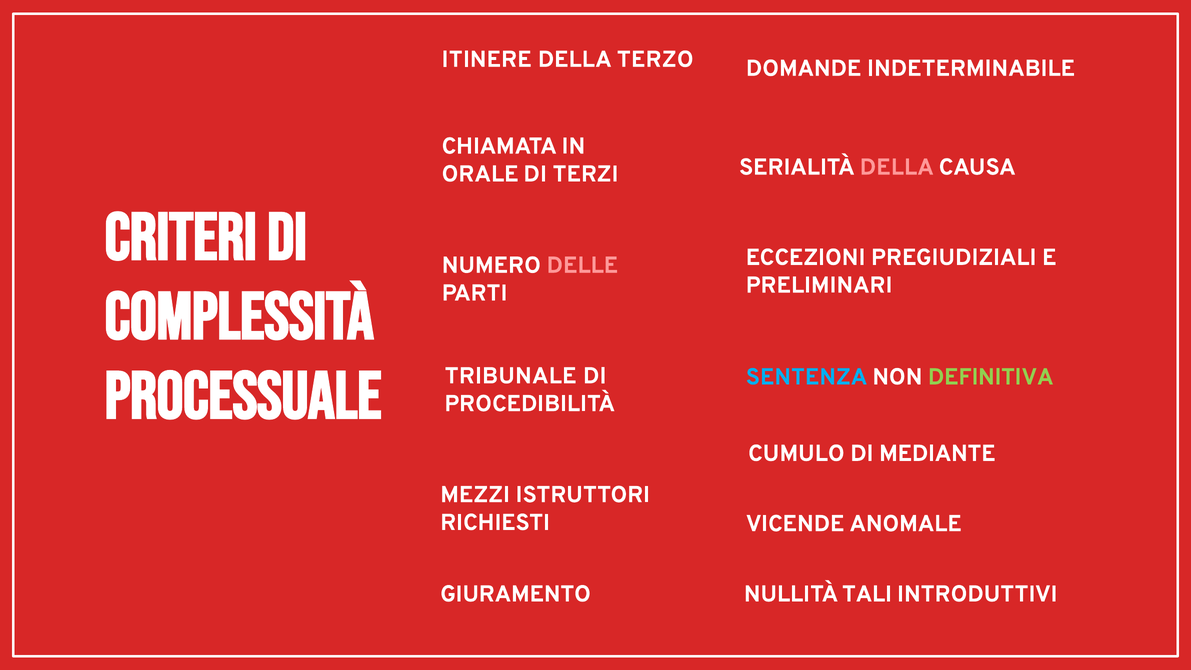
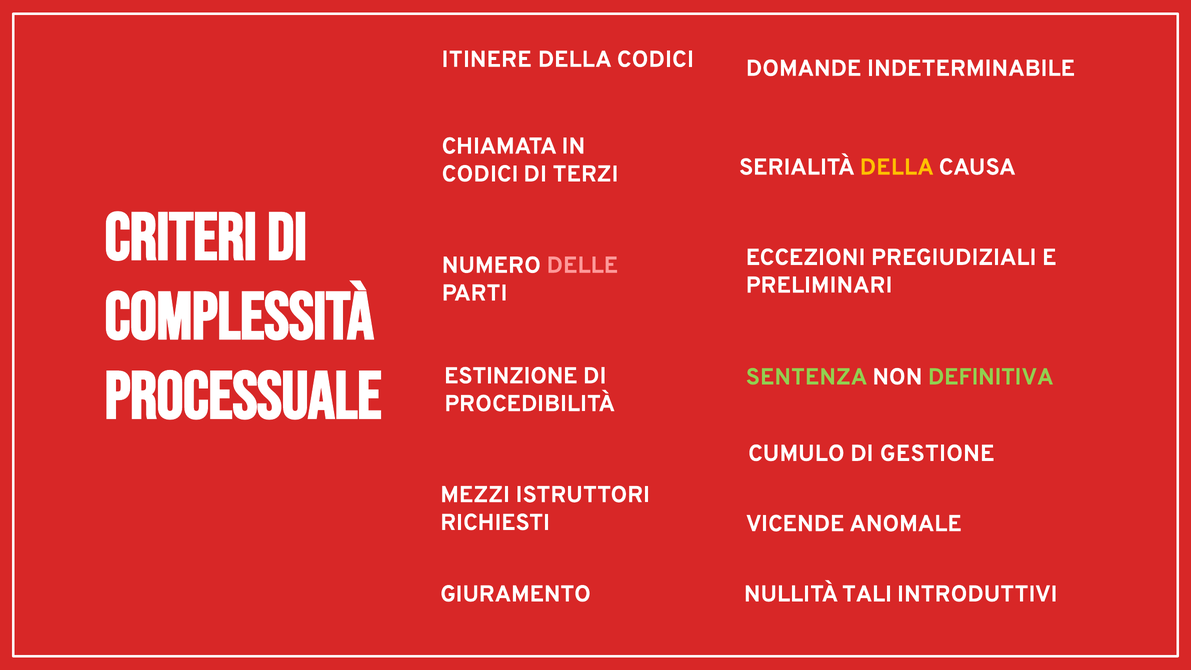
DELLA TERZO: TERZO -> CODICI (655, 59)
DELLA colour: pink -> yellow (897, 167)
ORALE: ORALE -> CODICI (480, 174)
TRIBUNALE: TRIBUNALE -> ESTINZIONE (511, 376)
SENTENZA colour: light blue -> light green (807, 377)
MEDIANTE: MEDIANTE -> GESTIONE (937, 453)
